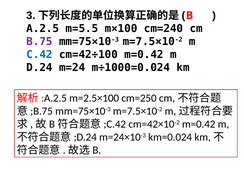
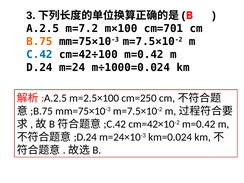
m=5.5: m=5.5 -> m=7.2 (82, 28)
cm=240: cm=240 -> cm=701 (164, 28)
B.75 colour: purple -> orange (39, 41)
